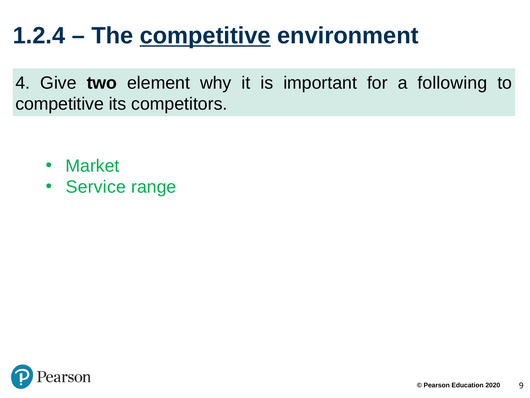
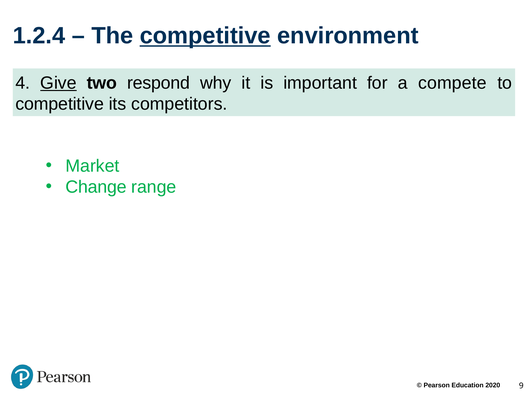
Give underline: none -> present (58, 83)
element: element -> respond (159, 83)
following: following -> compete (452, 83)
Service: Service -> Change (96, 187)
